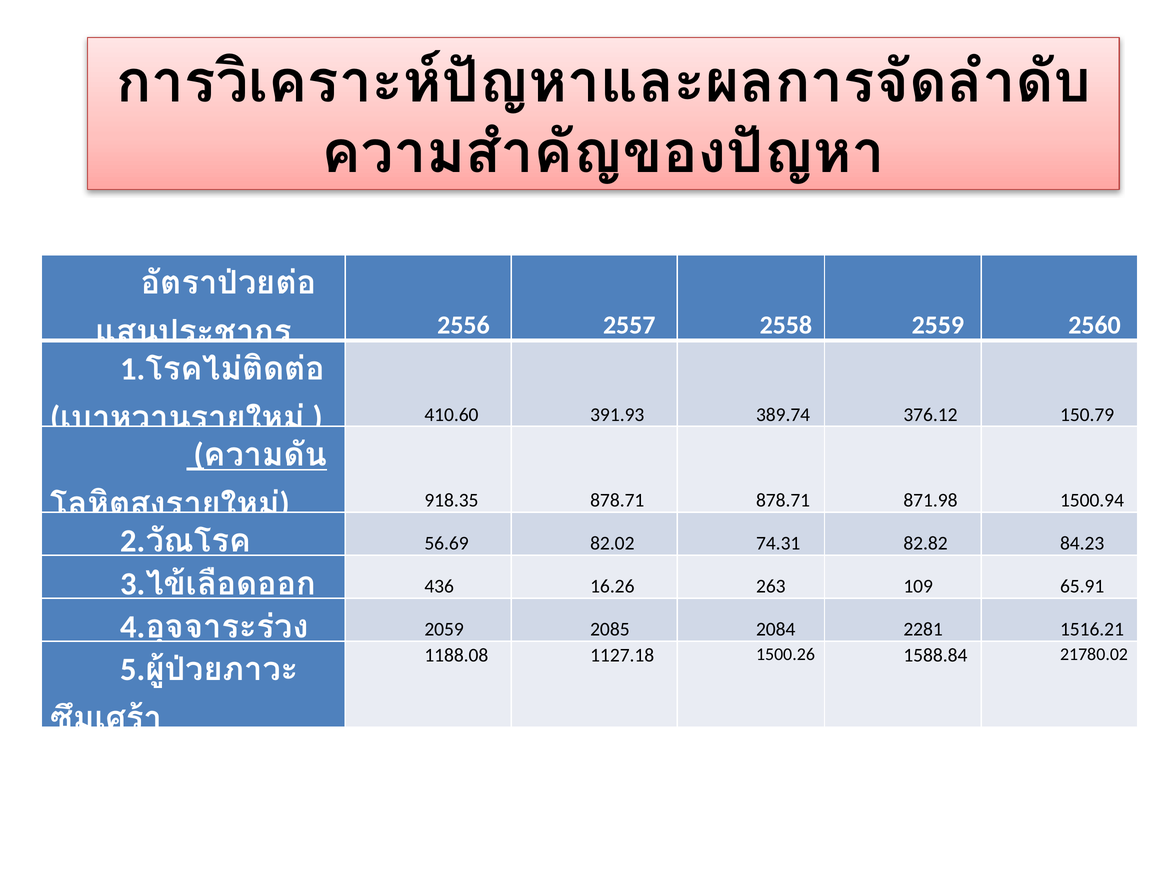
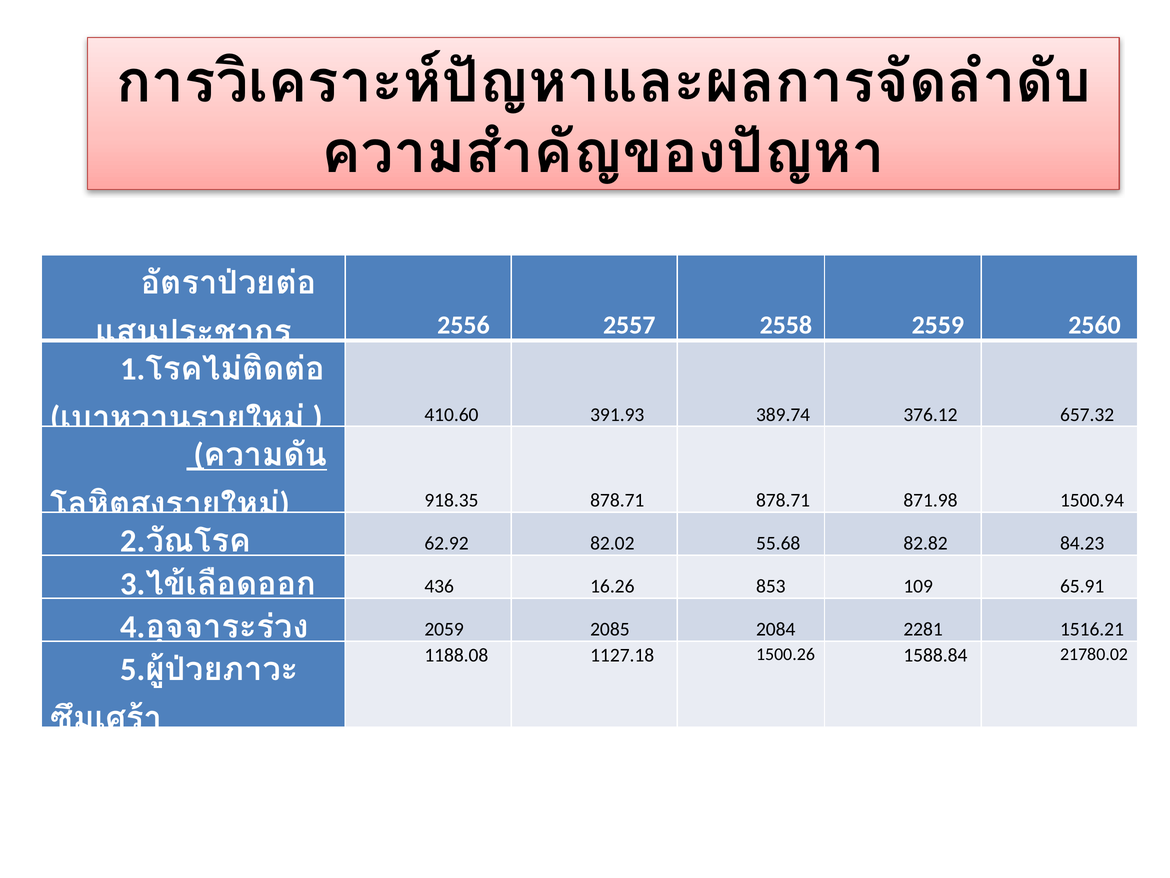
150.79: 150.79 -> 657.32 (1087, 414)
56.69: 56.69 -> 62.92 (447, 543)
74.31: 74.31 -> 55.68 (778, 543)
263: 263 -> 853 (771, 586)
